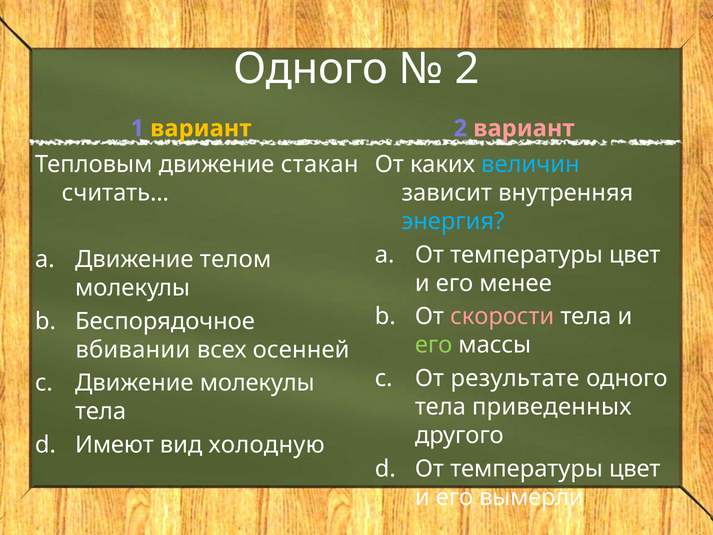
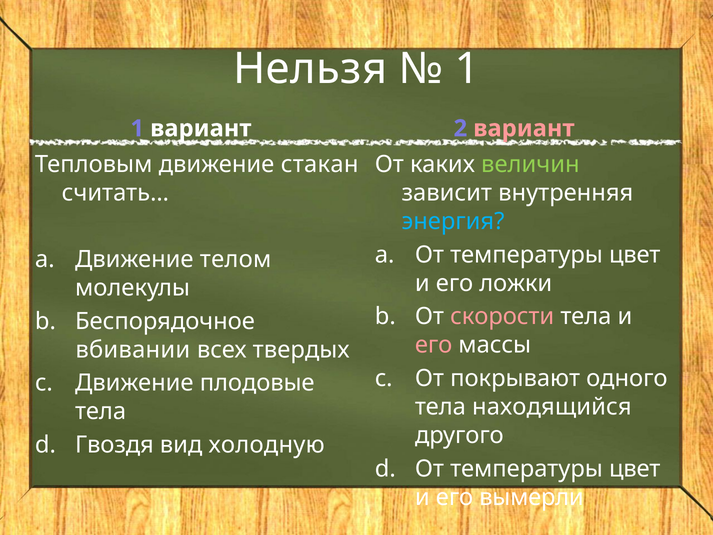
Одного: Одного -> Нельзя (310, 69)
2: 2 -> 1 (467, 69)
вариант colour: yellow -> white (201, 128)
величин colour: light blue -> light green (530, 164)
менее: менее -> ложки (516, 283)
его colour: light green -> pink (434, 345)
осенней: осенней -> твердых (301, 350)
результате: результате -> покрывают (515, 378)
Движение молекулы: молекулы -> плодовые (257, 383)
приведенных: приведенных -> находящийся (552, 407)
Имеют: Имеют -> Гвоздя (114, 445)
